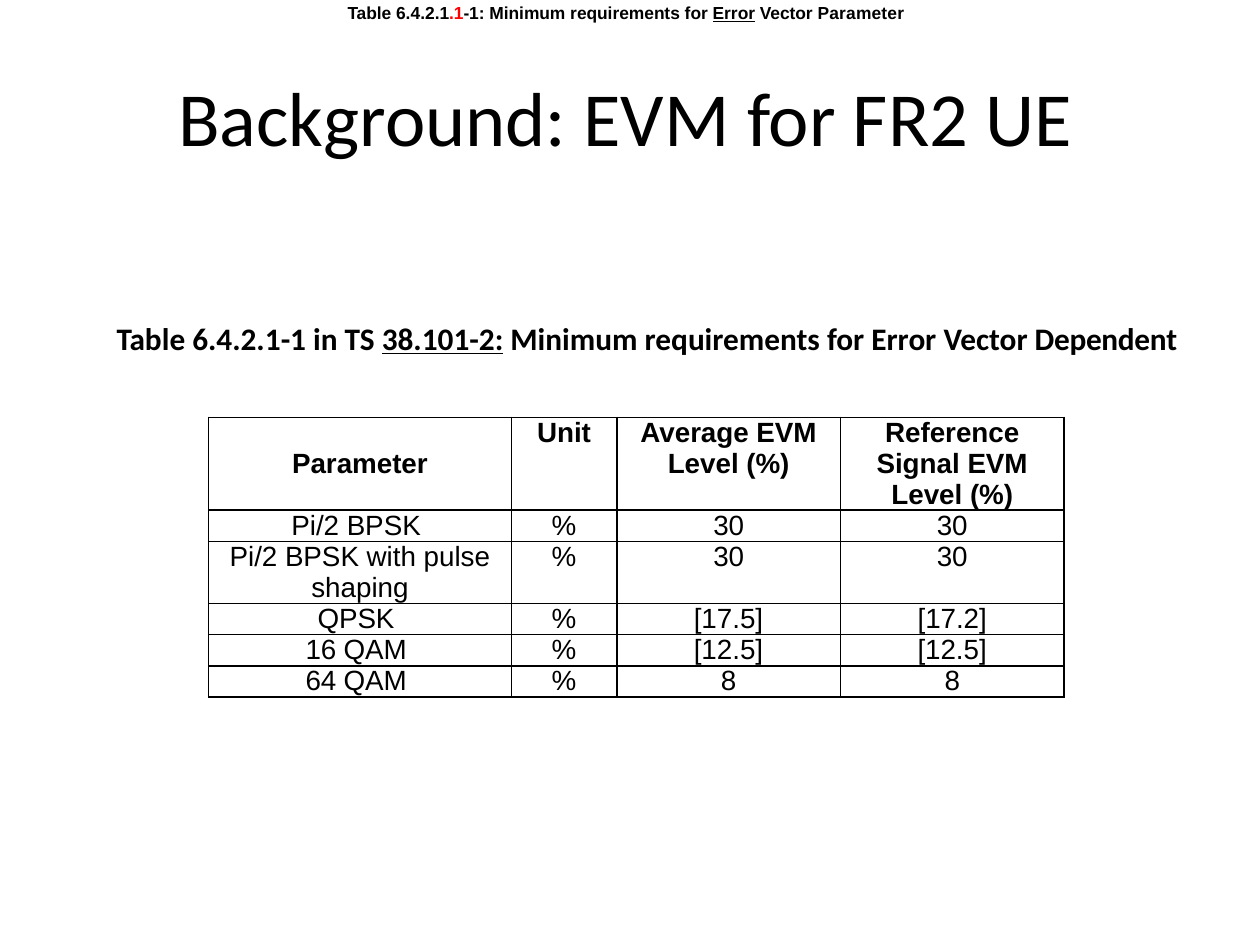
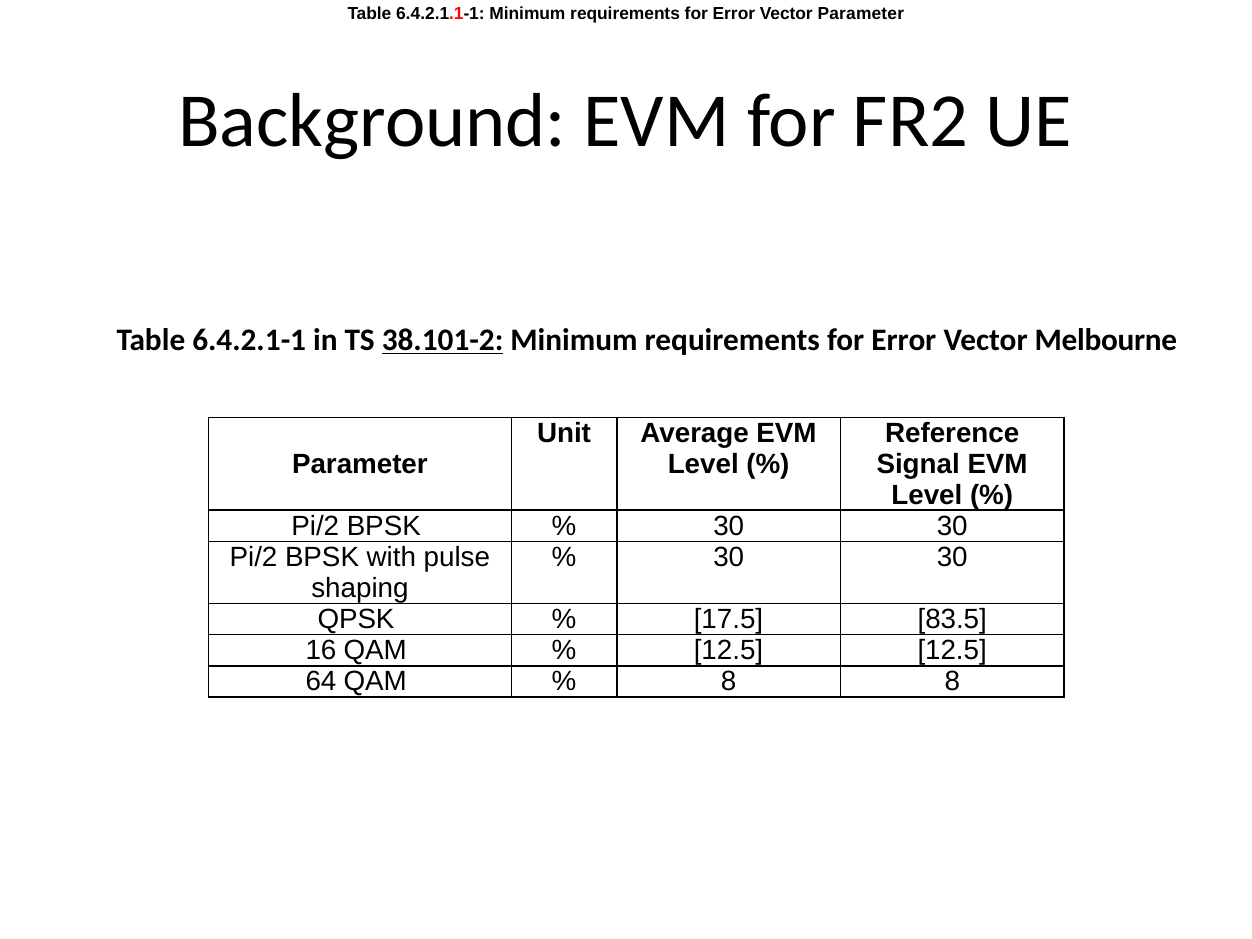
Error underline: present -> none (734, 14)
Dependent: Dependent -> Melbourne (1106, 340)
17.2: 17.2 -> 83.5 (952, 619)
